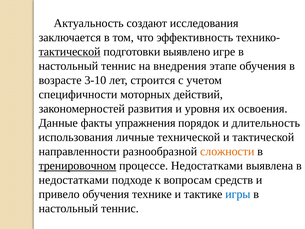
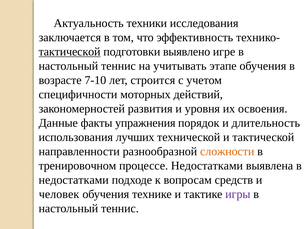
создают: создают -> техники (147, 23)
внедрения: внедрения -> учитывать (180, 66)
3-10: 3-10 -> 7-10 (95, 80)
личные: личные -> лучших (135, 137)
тренировочном underline: present -> none (77, 166)
привело: привело -> человек (59, 194)
игры colour: blue -> purple (238, 194)
